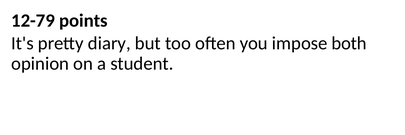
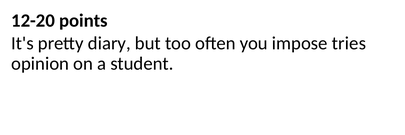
12-79: 12-79 -> 12-20 (33, 21)
both: both -> tries (349, 43)
